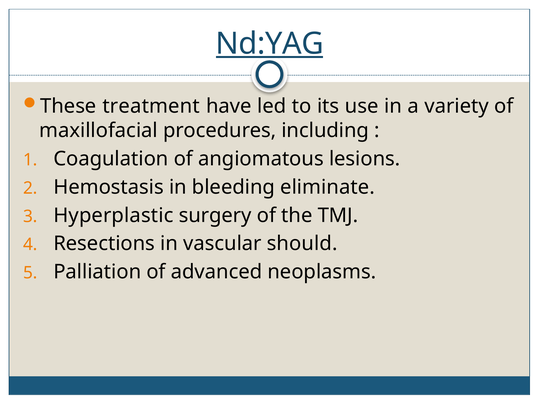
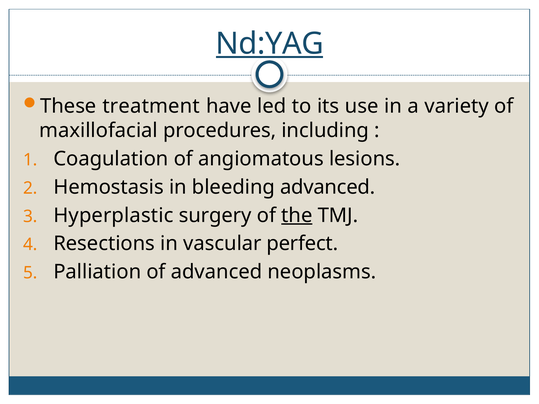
bleeding eliminate: eliminate -> advanced (328, 187)
the underline: none -> present (297, 215)
should: should -> perfect (302, 244)
